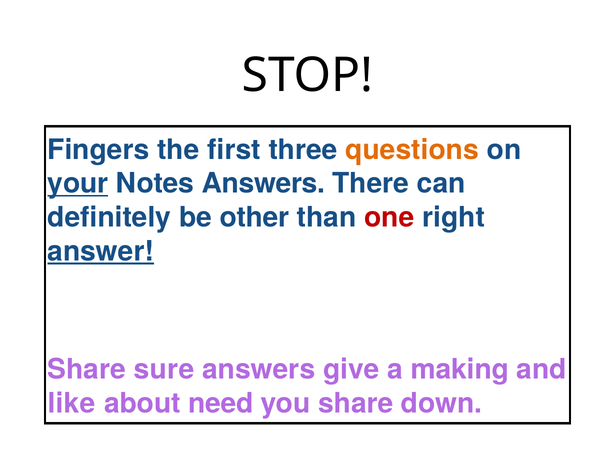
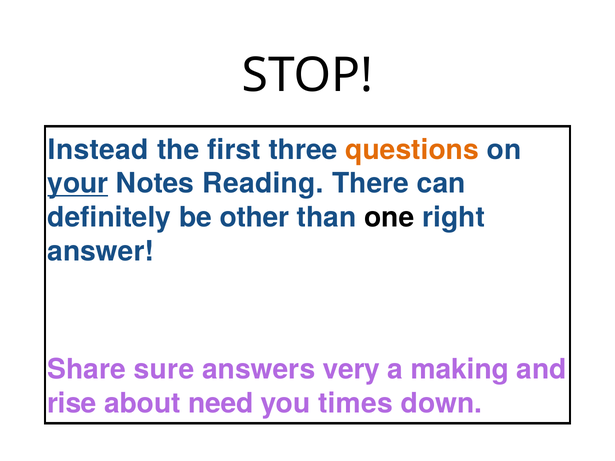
Fingers: Fingers -> Instead (98, 150)
Notes Answers: Answers -> Reading (263, 184)
one colour: red -> black (389, 218)
answer underline: present -> none (101, 252)
give: give -> very (351, 370)
like: like -> rise (72, 404)
you share: share -> times (356, 404)
